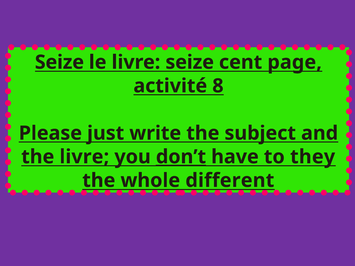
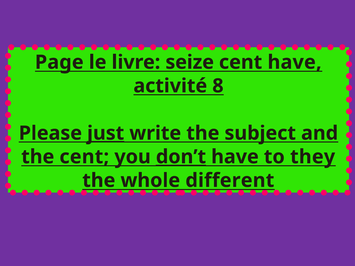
Seize: Seize -> Page (59, 62)
cent page: page -> have (295, 62)
just underline: none -> present (106, 133)
the livre: livre -> cent (84, 157)
